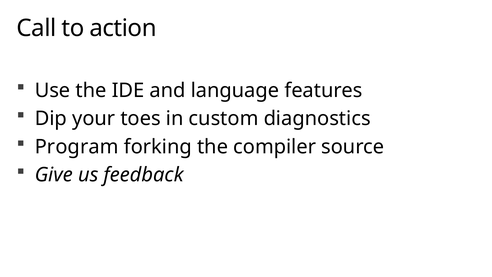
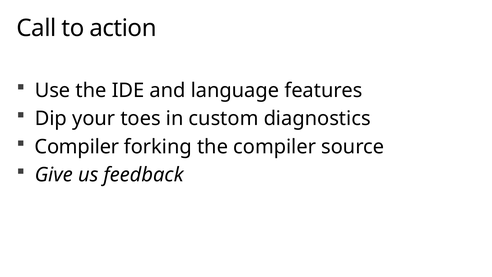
Program: Program -> Compiler (77, 147)
